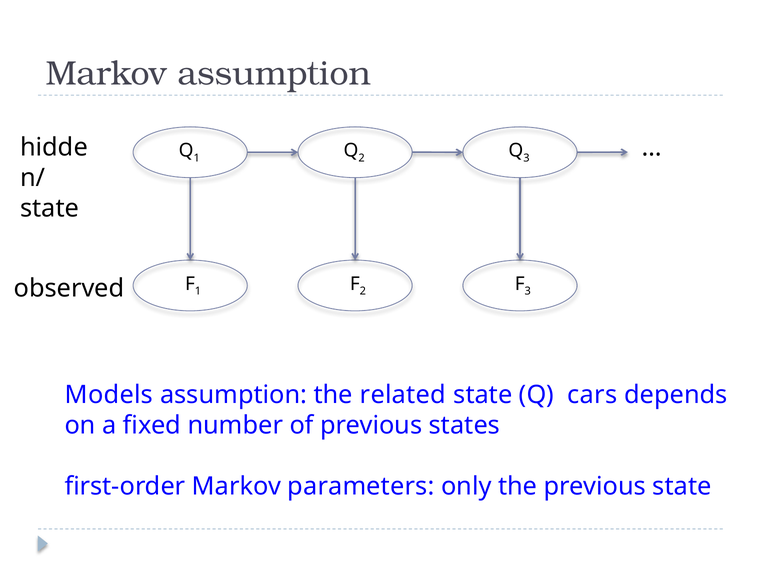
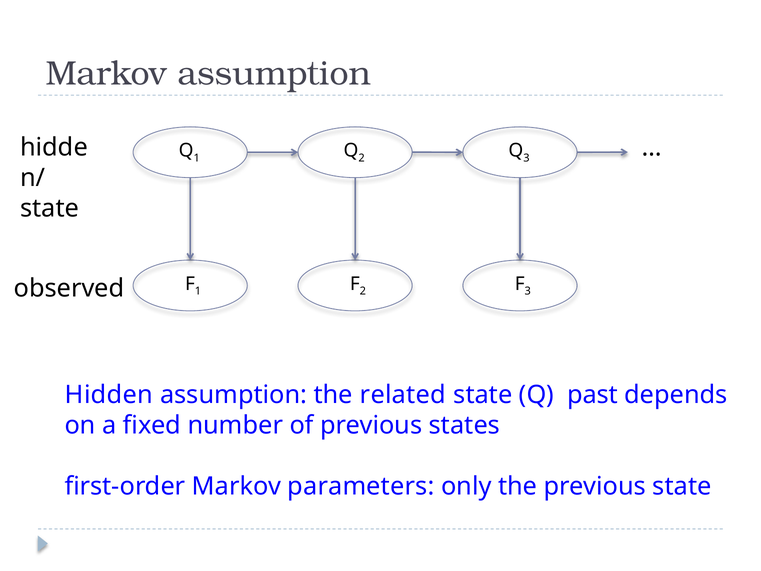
Models: Models -> Hidden (109, 395)
cars: cars -> past (593, 395)
